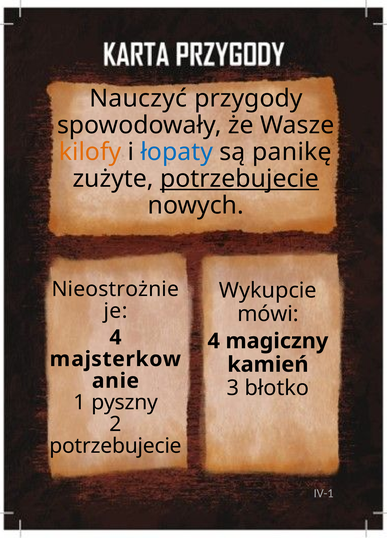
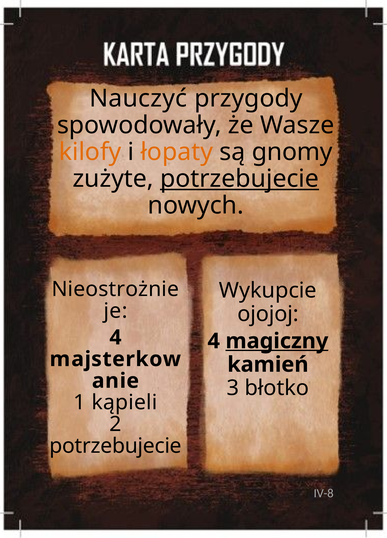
łopaty colour: blue -> orange (177, 152)
panikę: panikę -> gnomy (292, 152)
mówi: mówi -> ojojoj (268, 314)
magiczny underline: none -> present (277, 341)
pyszny: pyszny -> kąpieli (124, 403)
IV-1: IV-1 -> IV-8 (324, 494)
